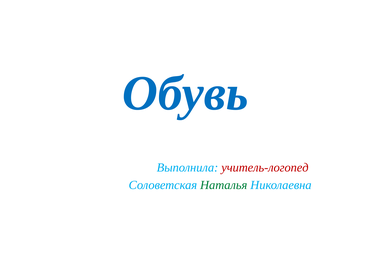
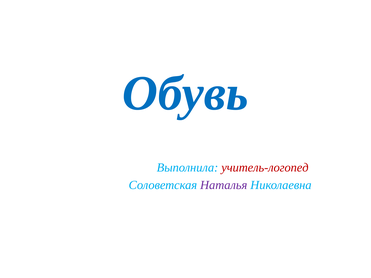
Наталья colour: green -> purple (224, 185)
